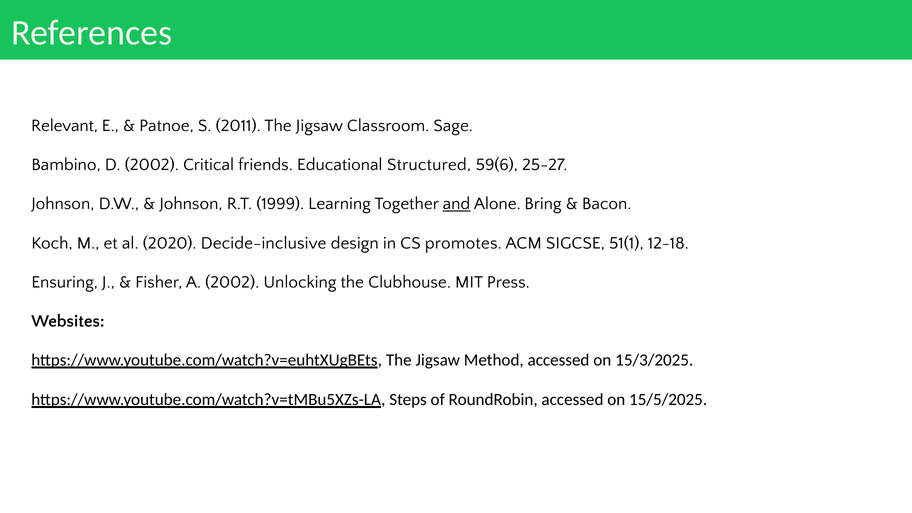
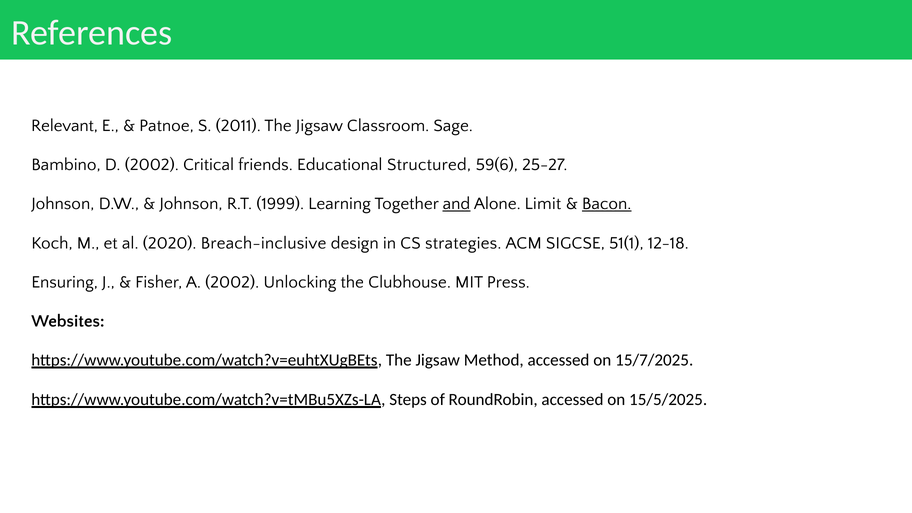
Bring: Bring -> Limit (543, 204)
Bacon underline: none -> present (607, 204)
Decide-inclusive: Decide-inclusive -> Breach-inclusive (264, 243)
promotes: promotes -> strategies (463, 243)
15/3/2025: 15/3/2025 -> 15/7/2025 (654, 360)
